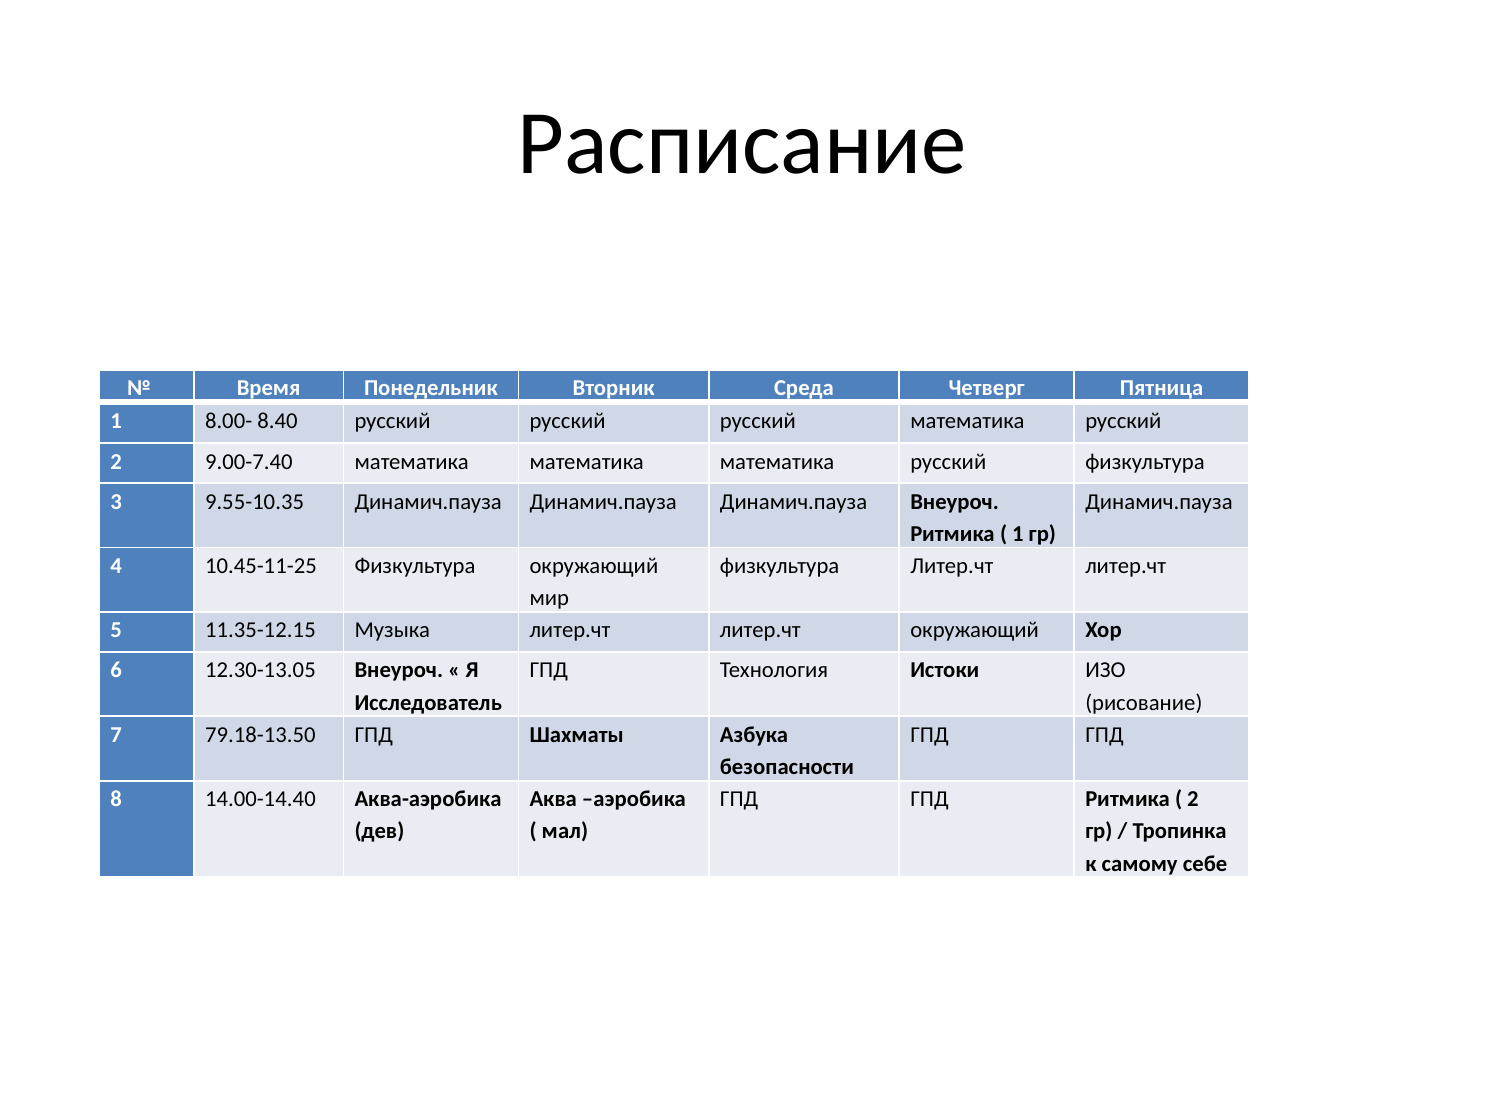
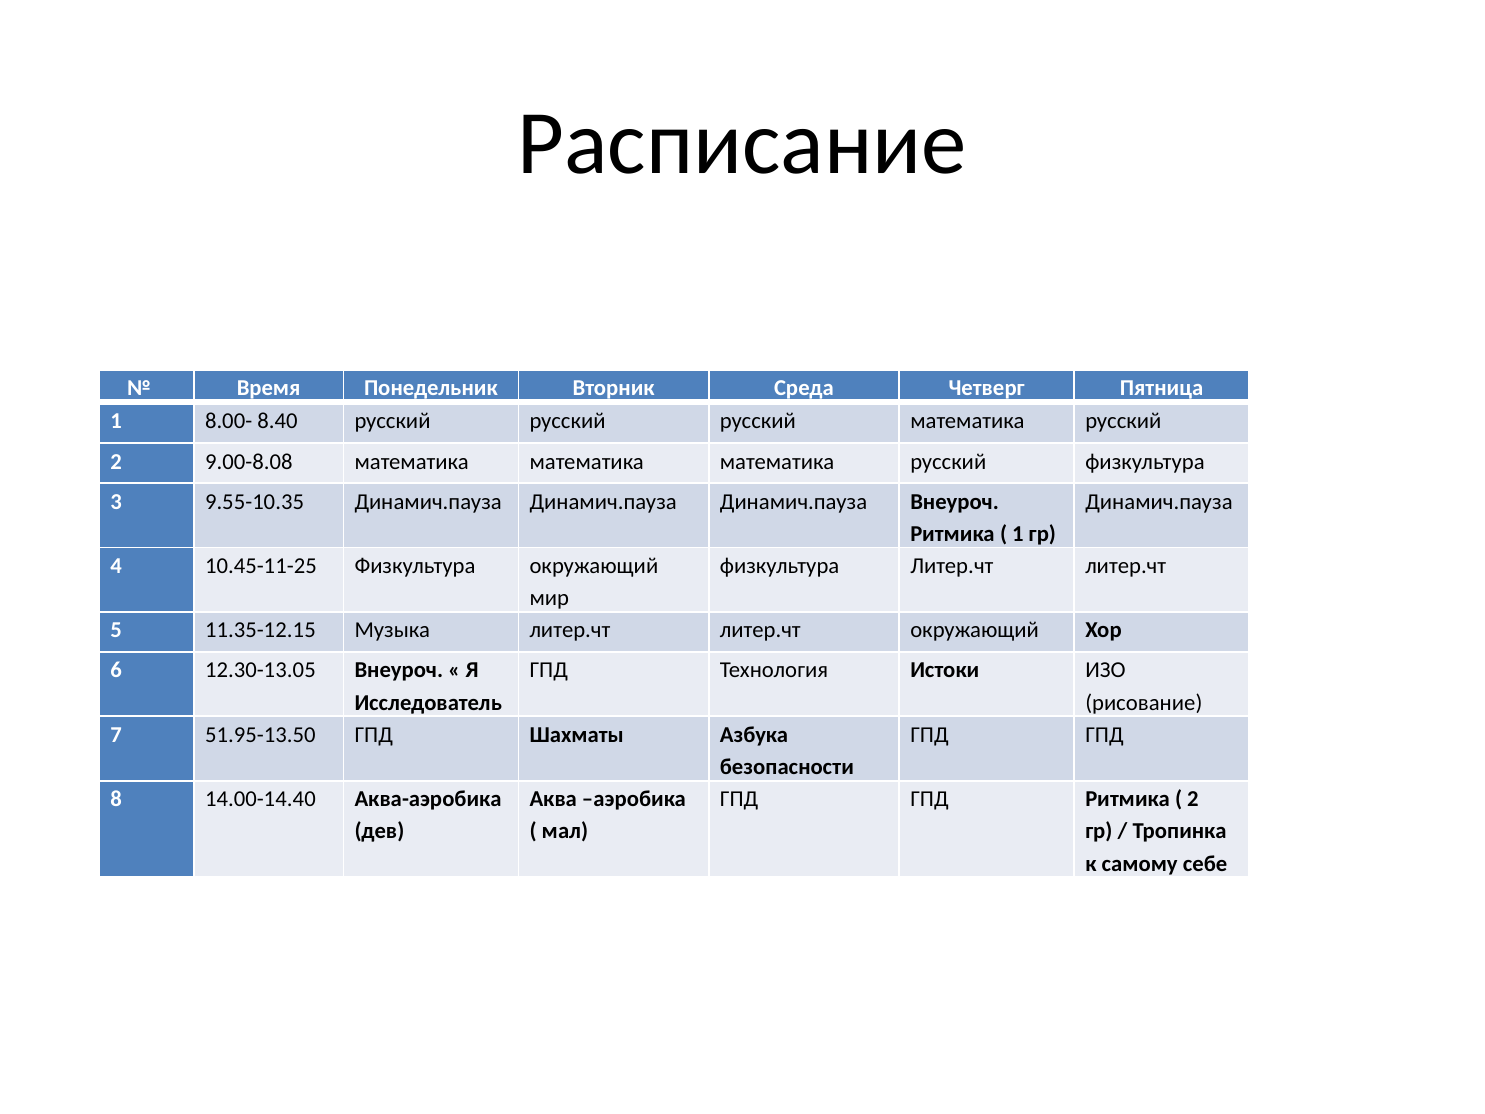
9.00-7.40: 9.00-7.40 -> 9.00-8.08 (249, 462)
79.18-13.50: 79.18-13.50 -> 51.95-13.50 (260, 735)
